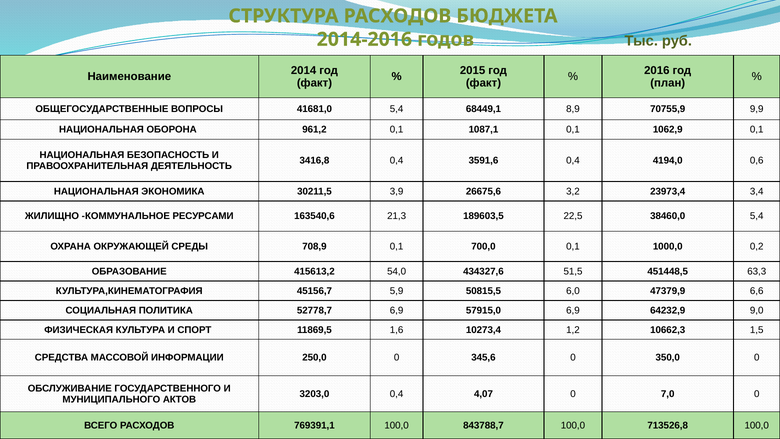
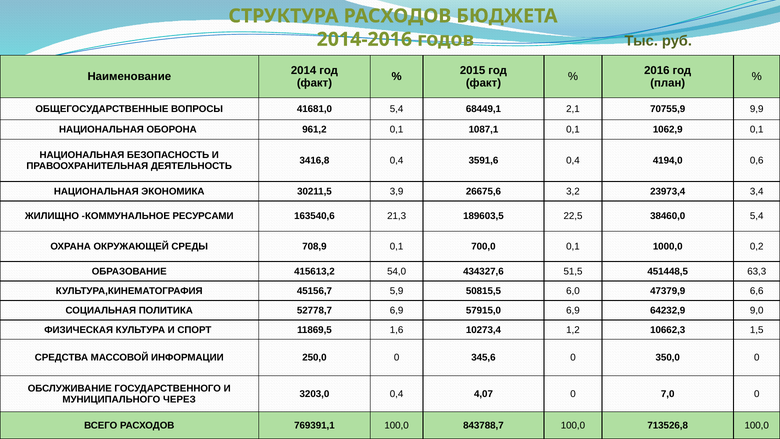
8,9: 8,9 -> 2,1 (573, 109)
АКТОВ: АКТОВ -> ЧЕРЕЗ (179, 399)
